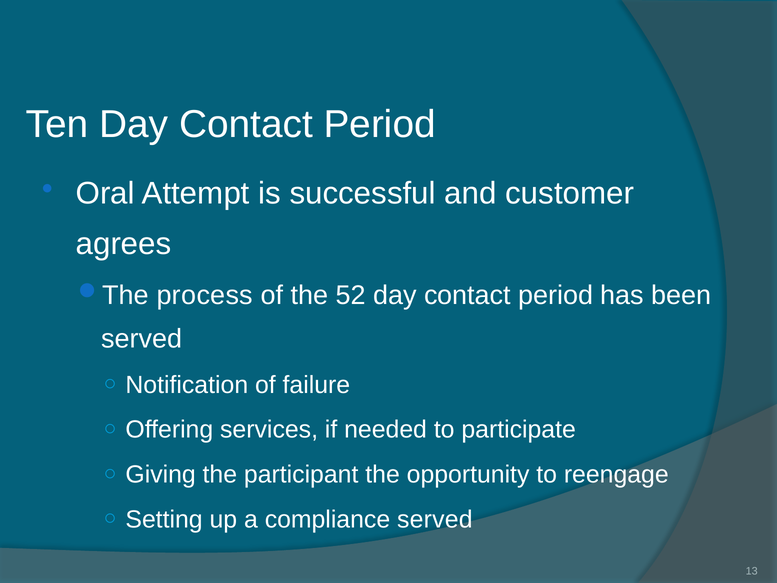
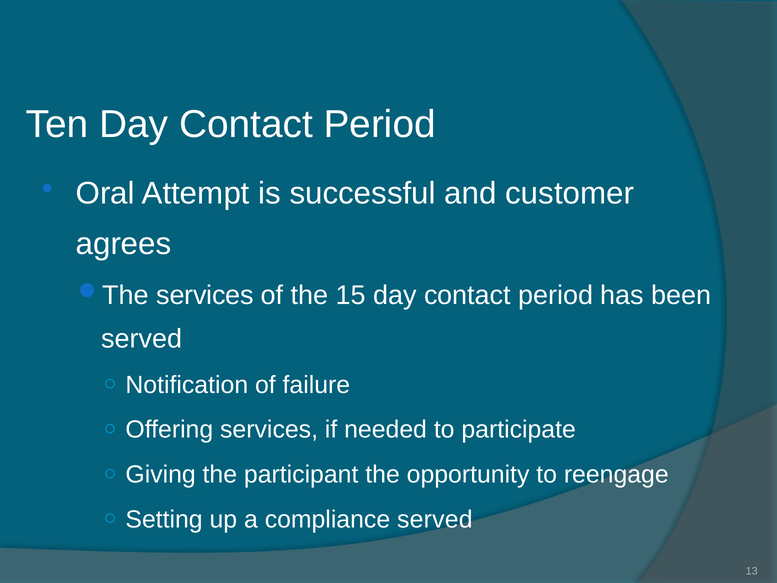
process: process -> services (205, 295)
52: 52 -> 15 (351, 295)
